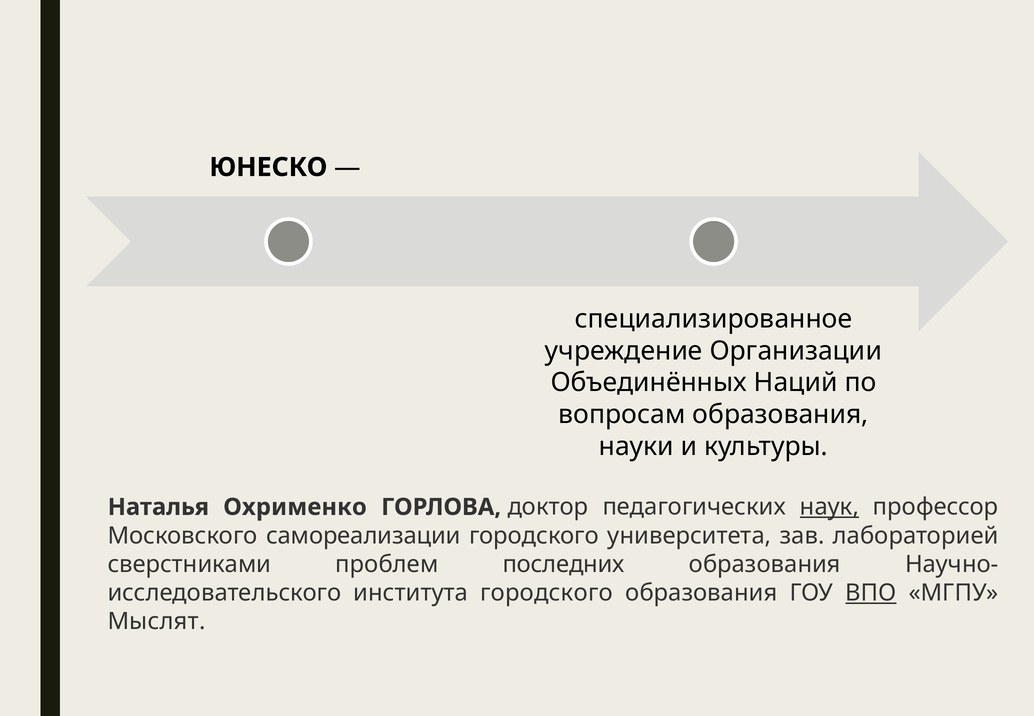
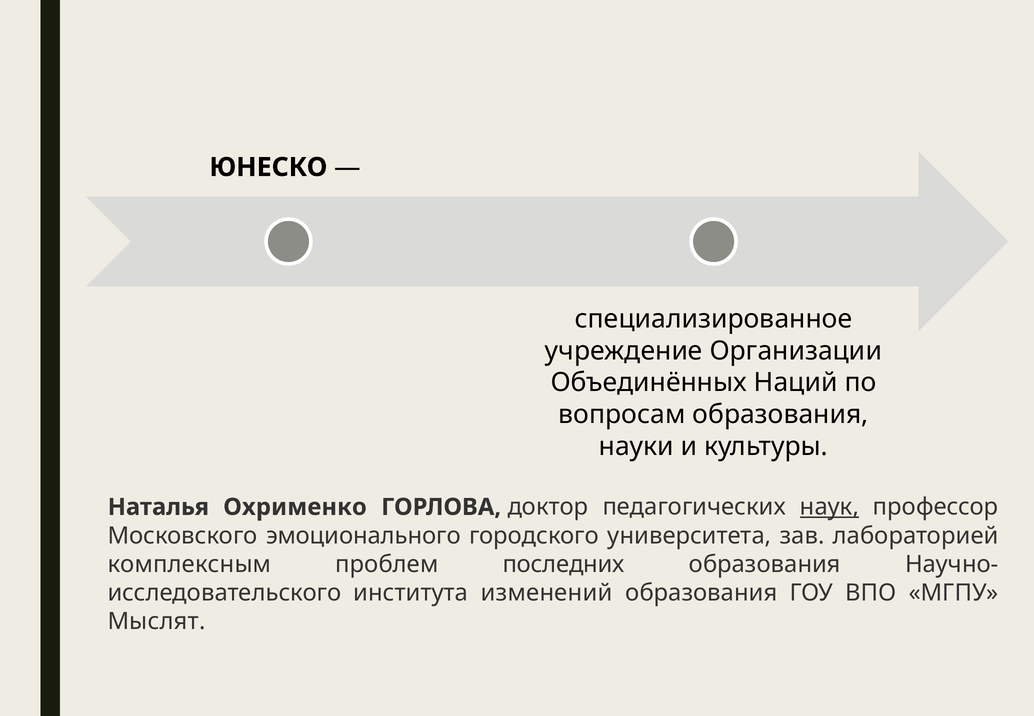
самореализации: самореализации -> эмоционального (363, 536)
сверстниками: сверстниками -> комплексным (189, 564)
института городского: городского -> изменений (547, 593)
ВПО underline: present -> none (871, 593)
